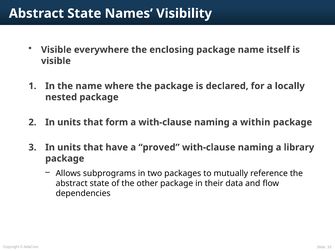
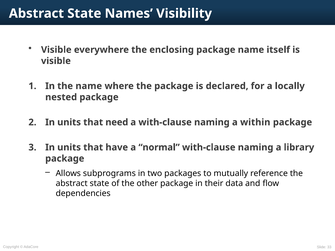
form: form -> need (117, 122)
proved: proved -> normal (159, 148)
